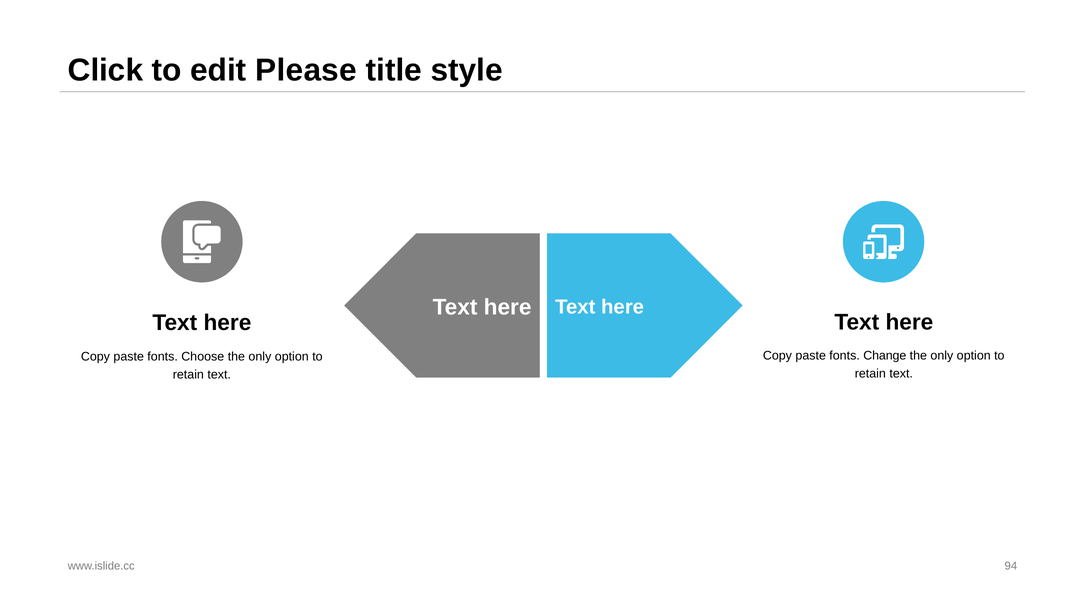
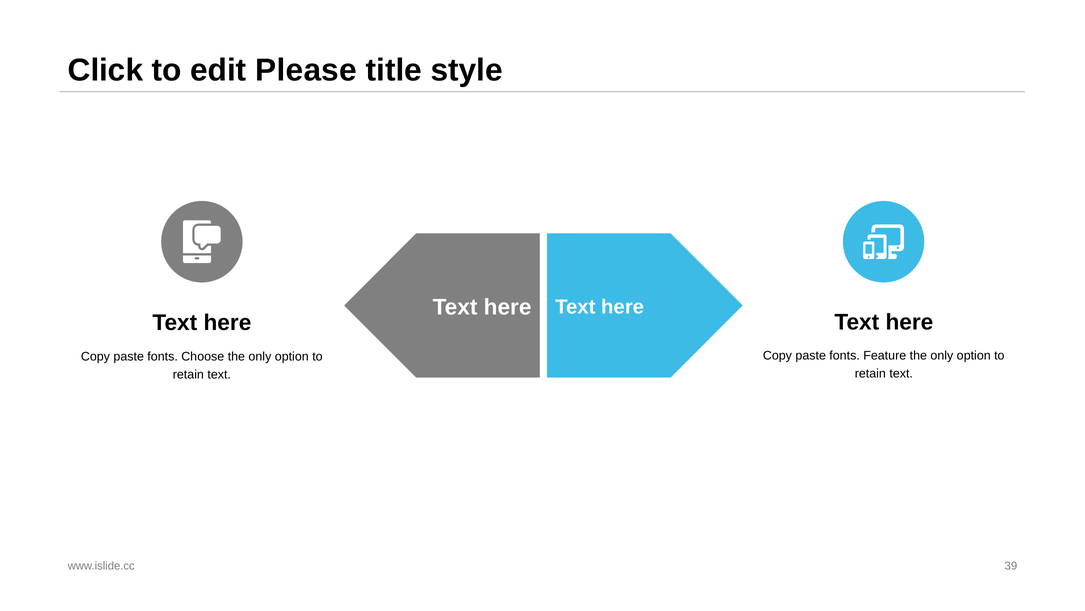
Change: Change -> Feature (885, 355)
94: 94 -> 39 (1011, 565)
